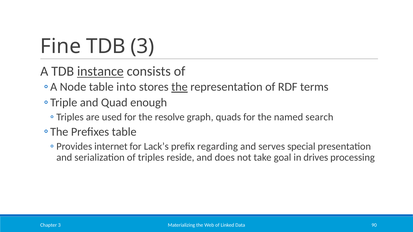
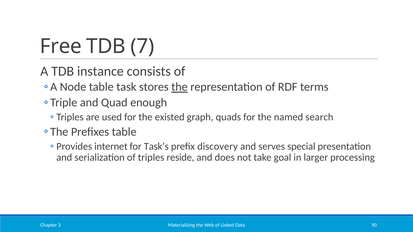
Fine: Fine -> Free (61, 46)
TDB 3: 3 -> 7 (143, 46)
instance underline: present -> none (100, 71)
into: into -> task (126, 87)
resolve: resolve -> existed (170, 117)
Lack’s: Lack’s -> Task’s (156, 147)
regarding: regarding -> discovery (218, 147)
drives: drives -> larger (316, 158)
